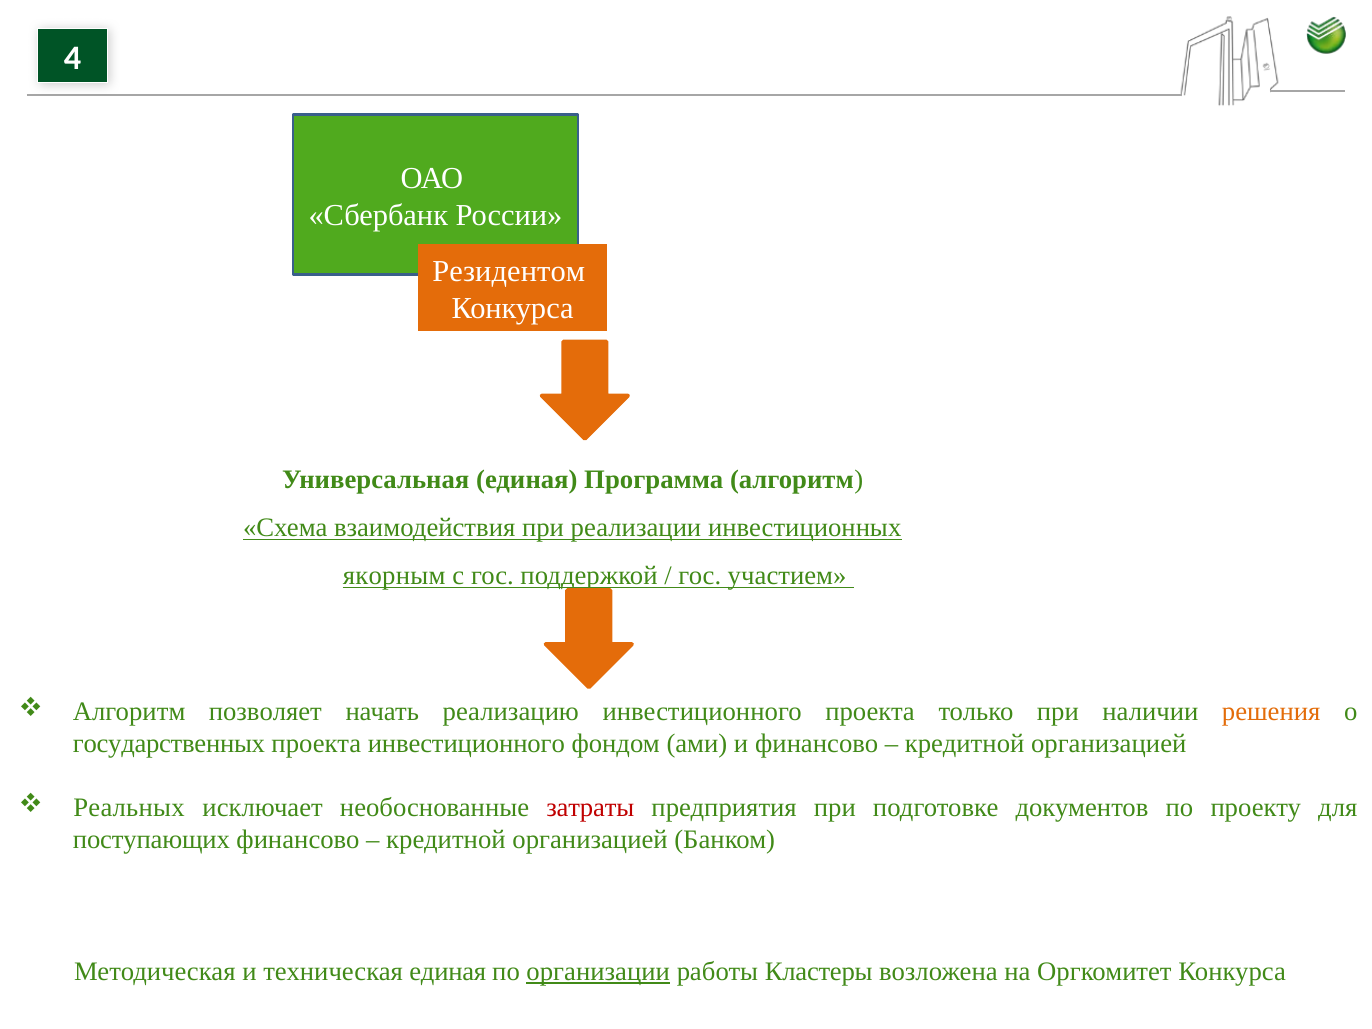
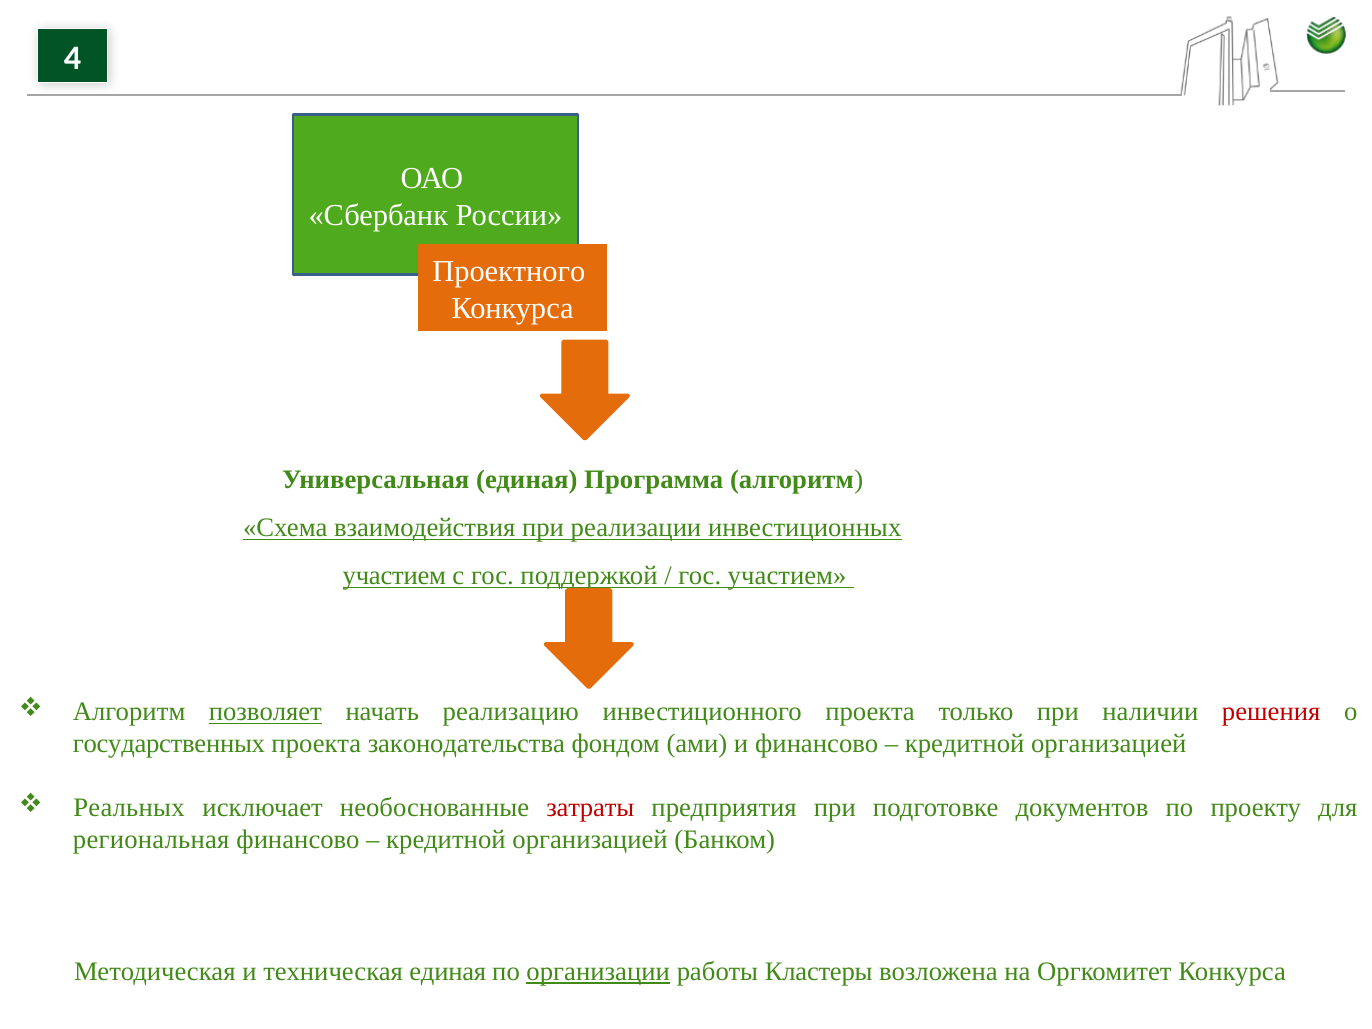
Резидентом: Резидентом -> Проектного (509, 271)
якорным: якорным -> участием (394, 576)
позволяет underline: none -> present (265, 712)
решения colour: orange -> red (1271, 712)
проекта инвестиционного: инвестиционного -> законодательства (466, 744)
поступающих: поступающих -> региональная (151, 840)
